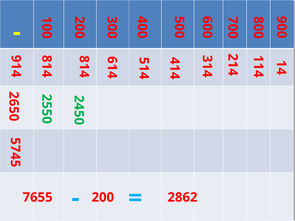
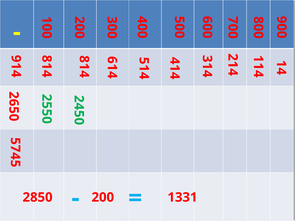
7655: 7655 -> 2850 (38, 198)
2862: 2862 -> 1331 (182, 198)
